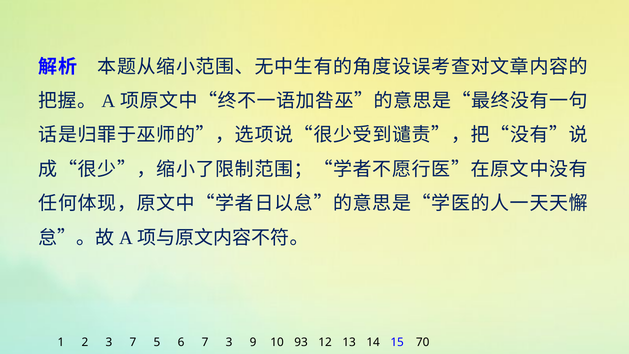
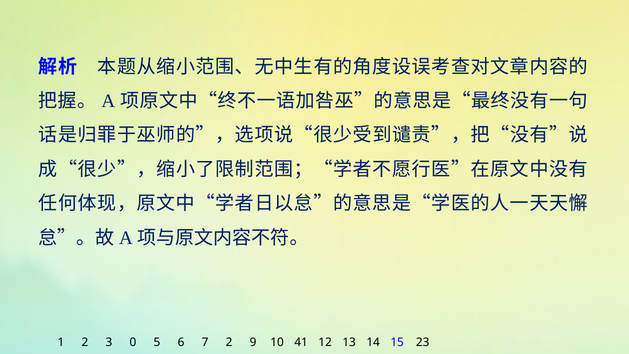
3 7: 7 -> 0 (133, 342)
7 3: 3 -> 2 (229, 342)
93: 93 -> 41 (301, 342)
70: 70 -> 23 (423, 342)
